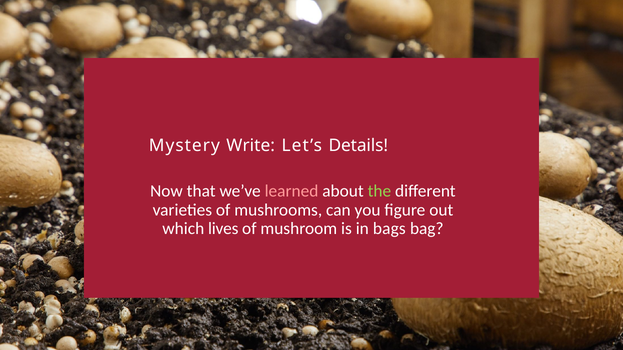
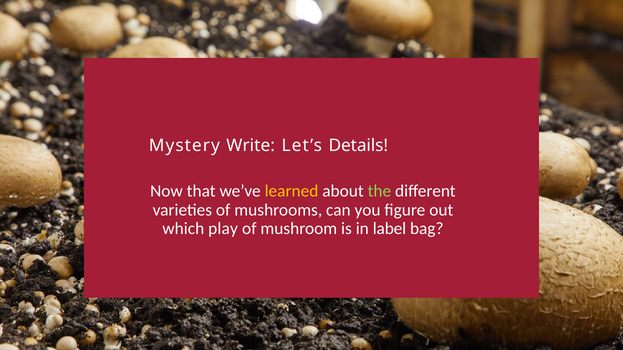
learned colour: pink -> yellow (292, 191)
lives: lives -> play (223, 229)
bags: bags -> label (389, 229)
